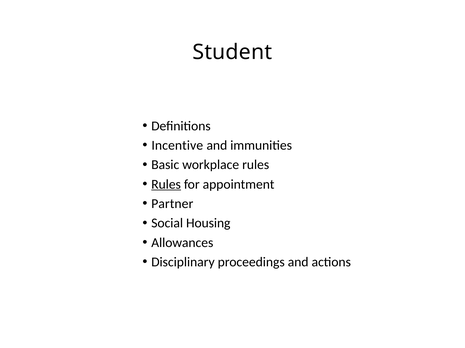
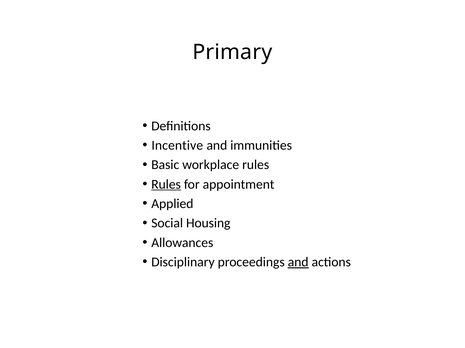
Student: Student -> Primary (232, 52)
Partner: Partner -> Applied (172, 204)
and underline: none -> present (298, 263)
